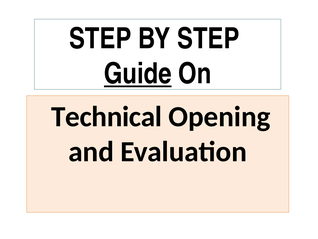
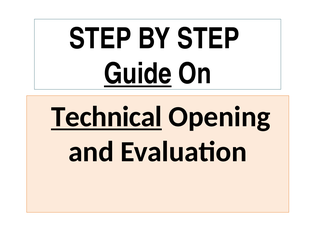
Technical underline: none -> present (107, 117)
